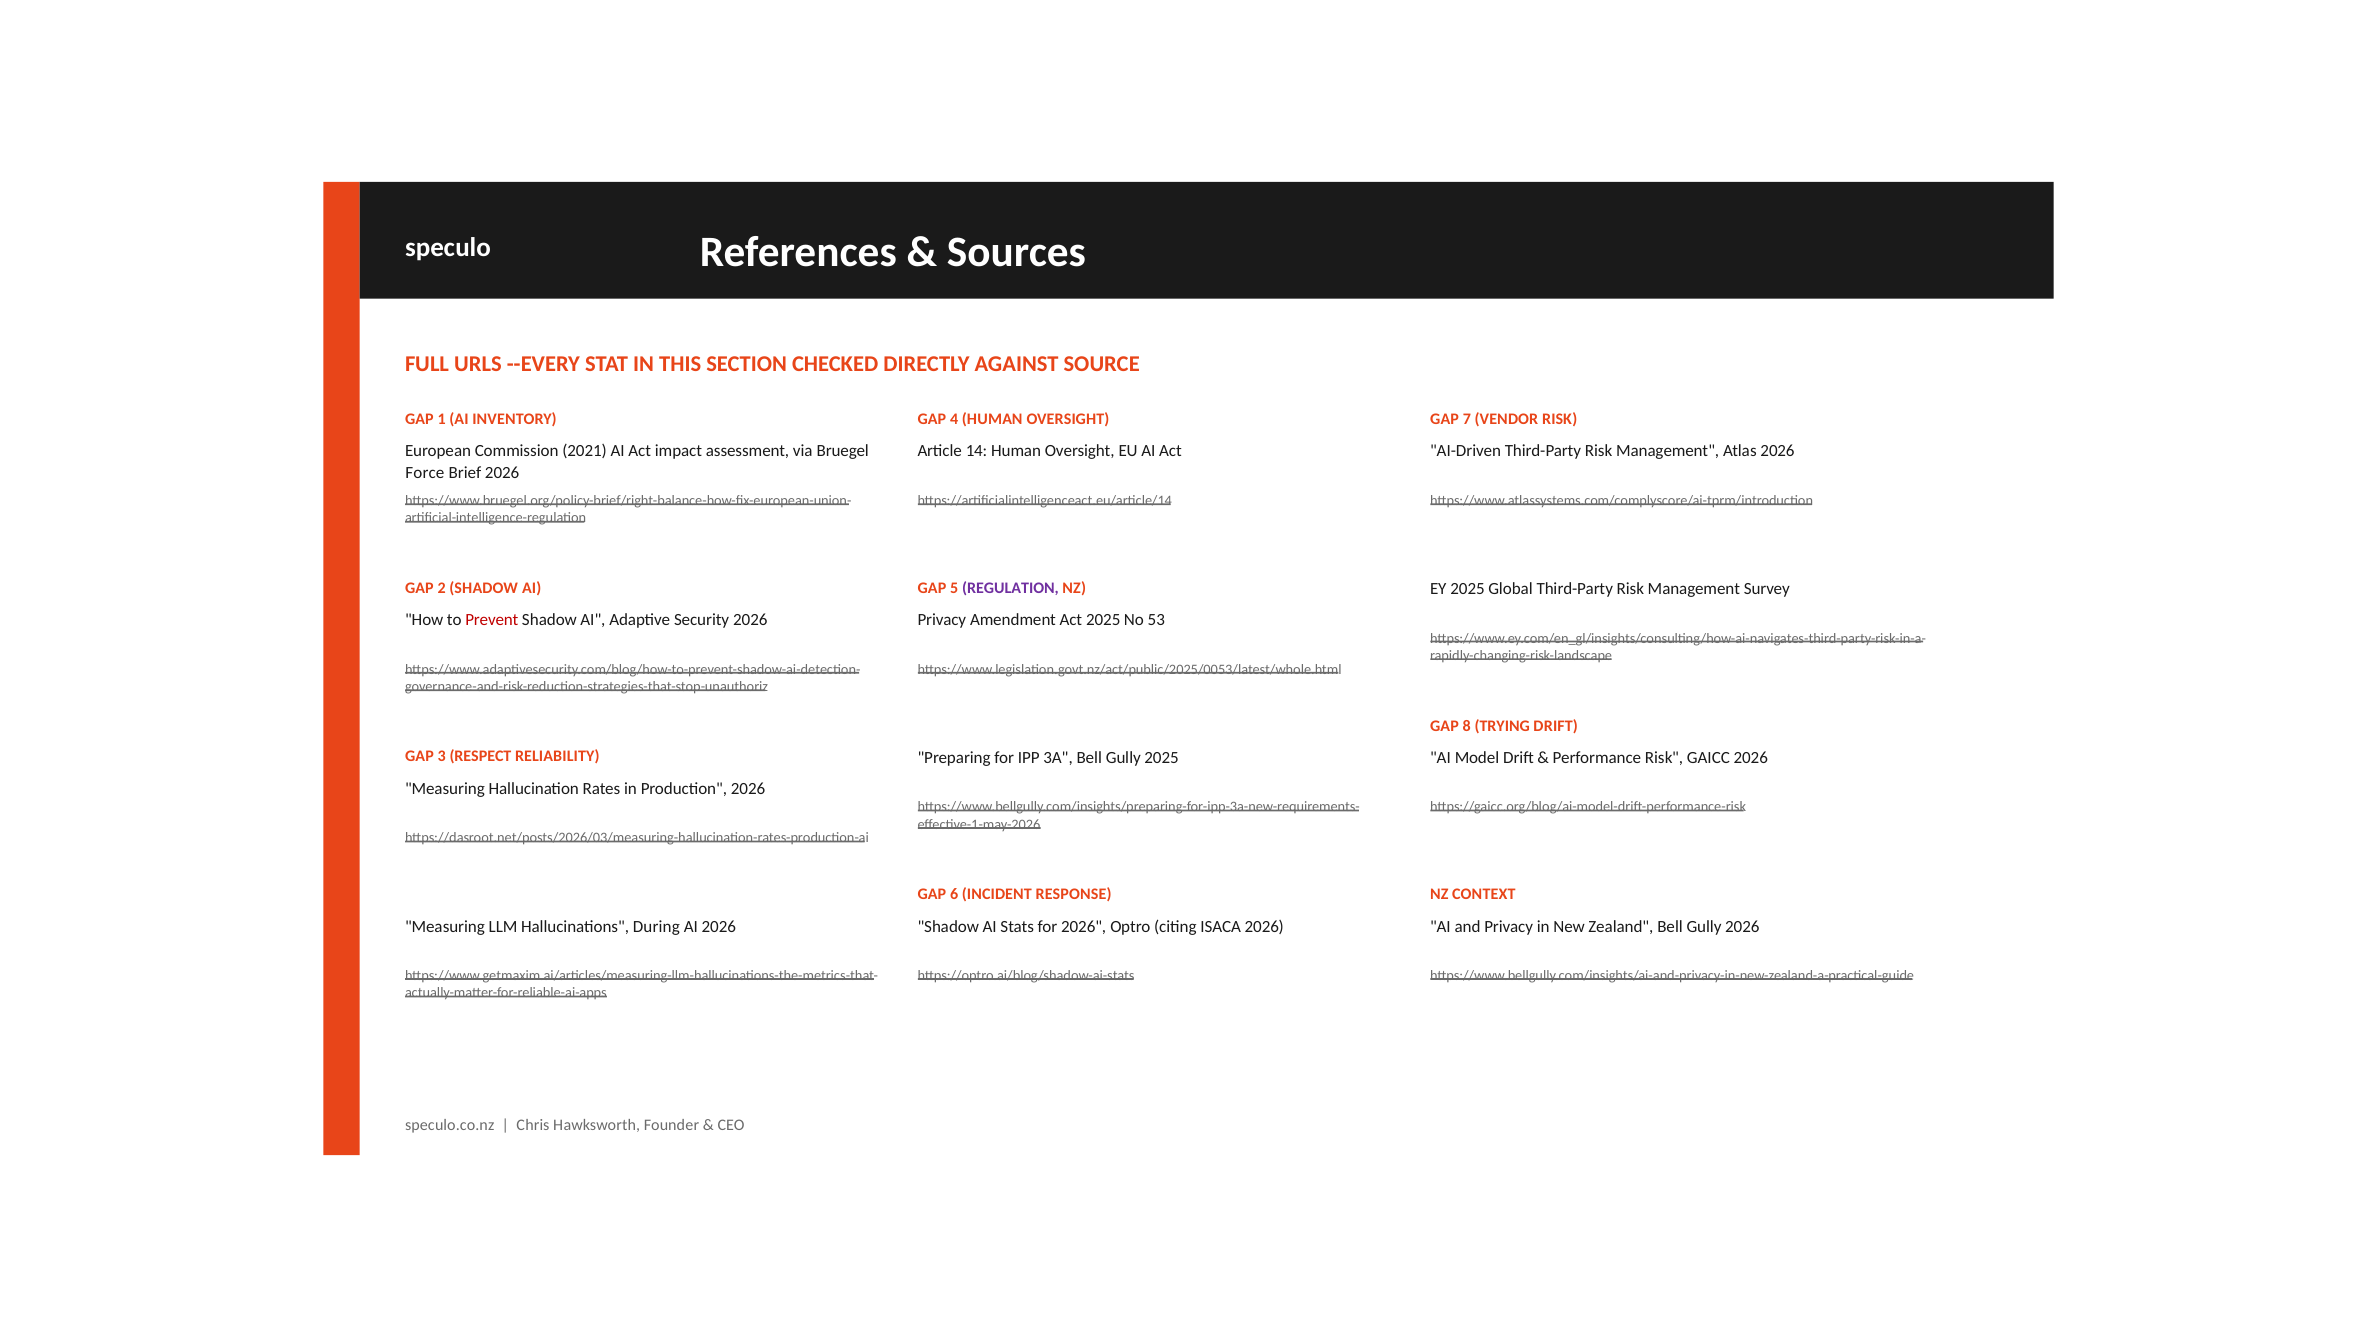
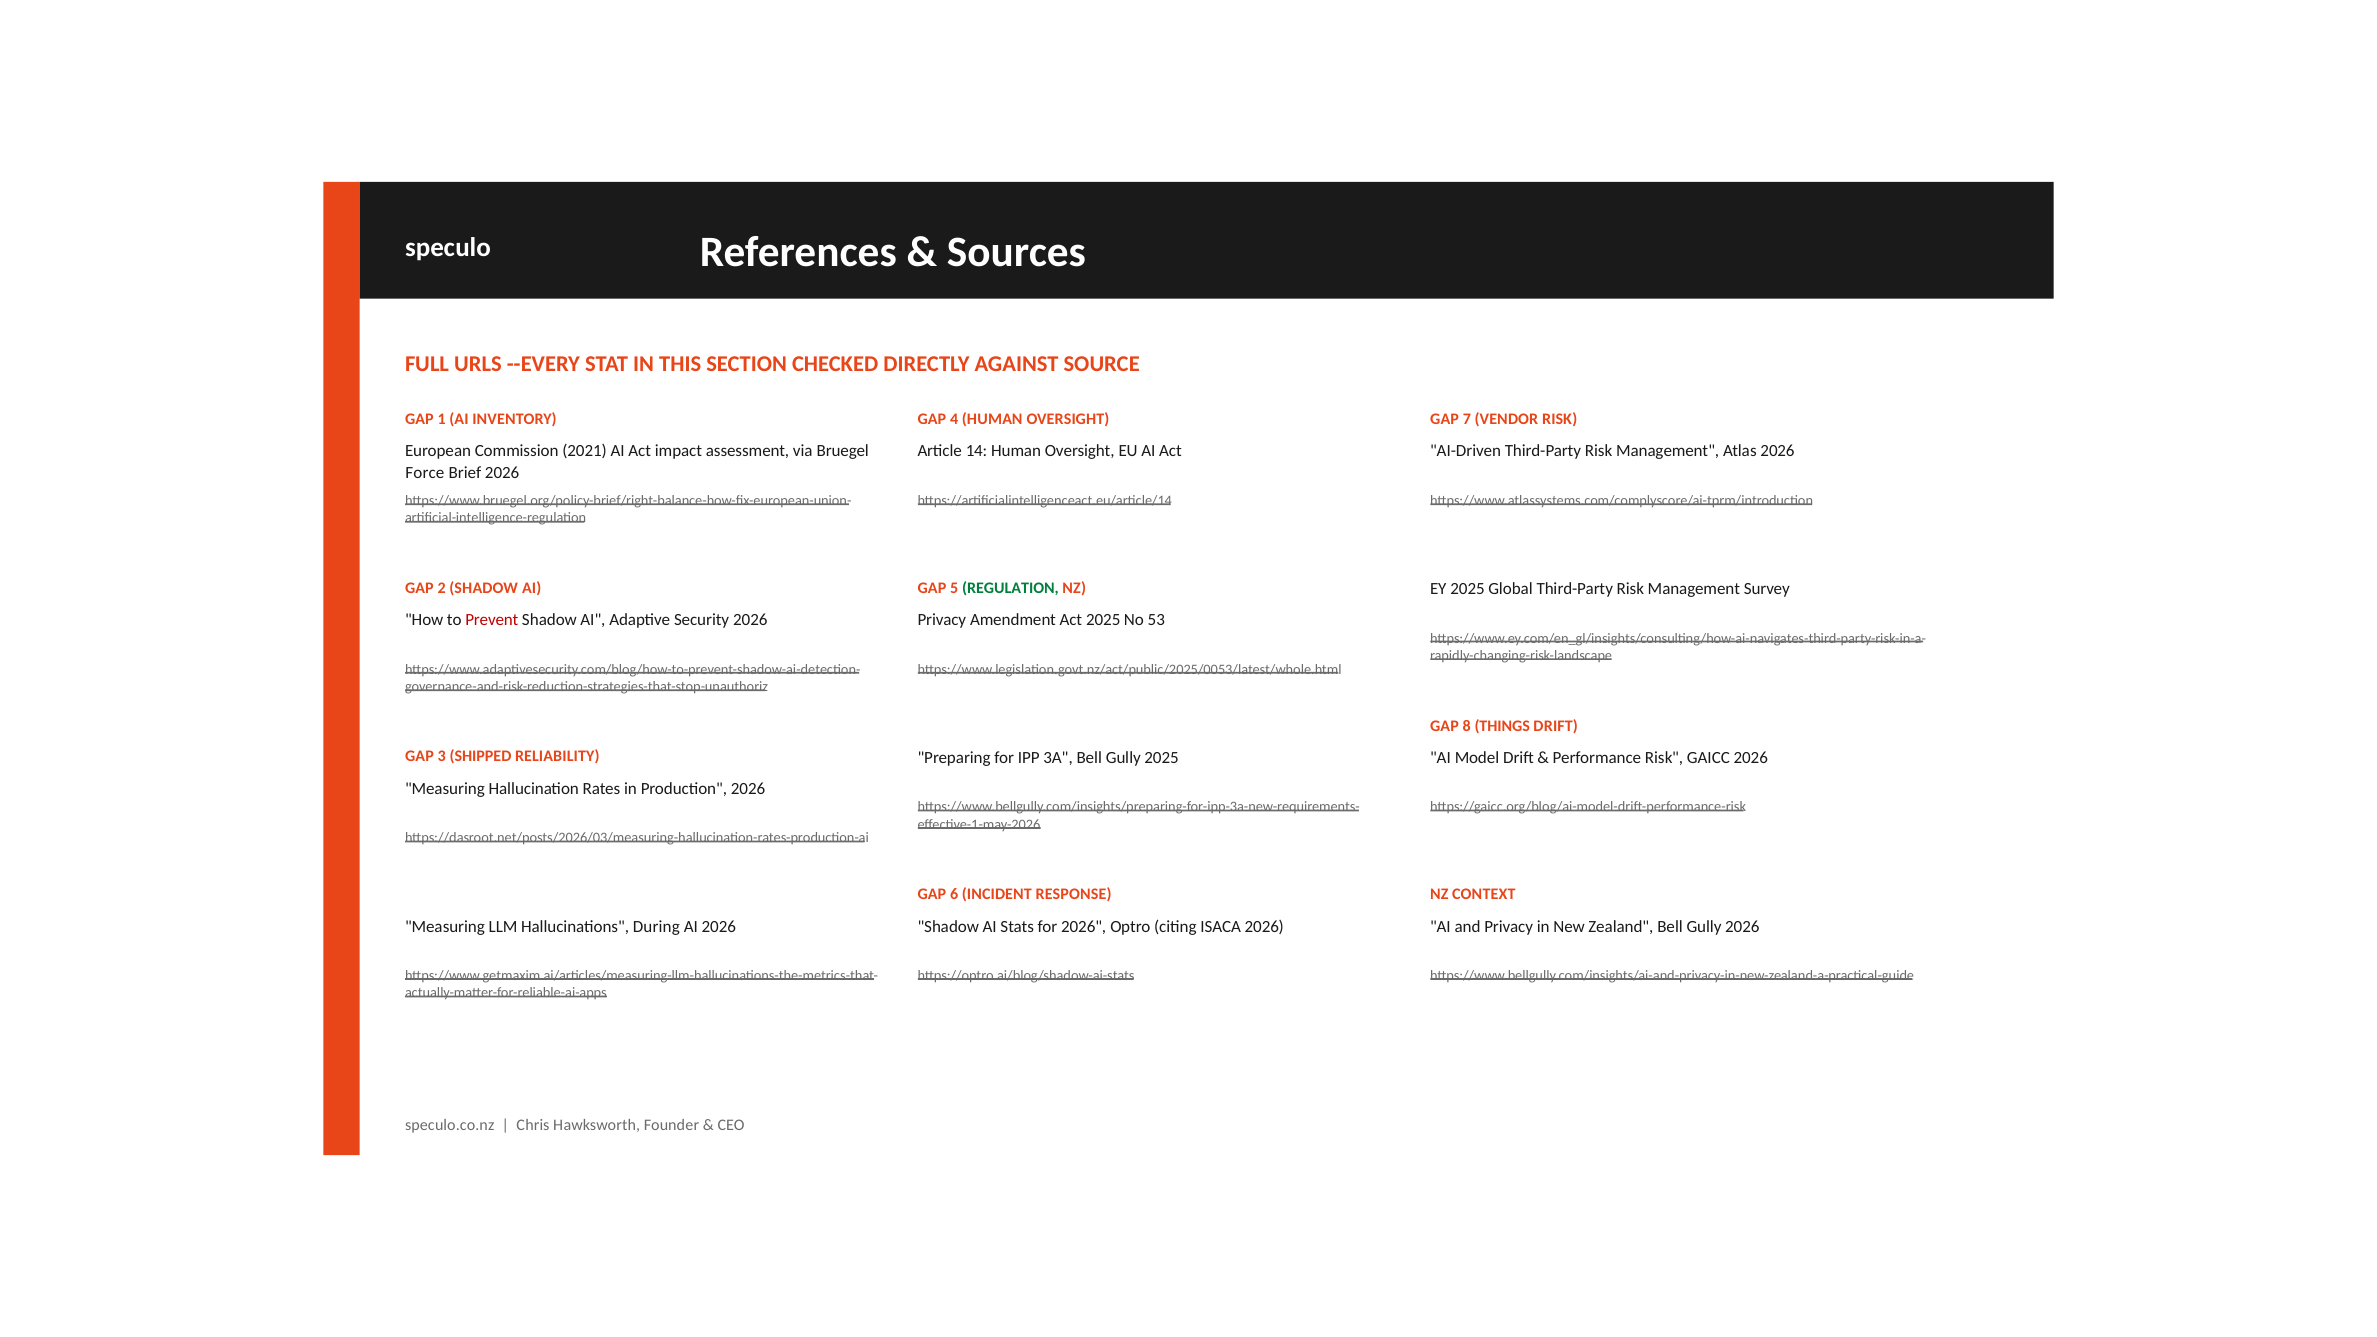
REGULATION colour: purple -> green (1010, 588)
TRYING: TRYING -> THINGS (1502, 726)
RESPECT: RESPECT -> SHIPPED (480, 757)
